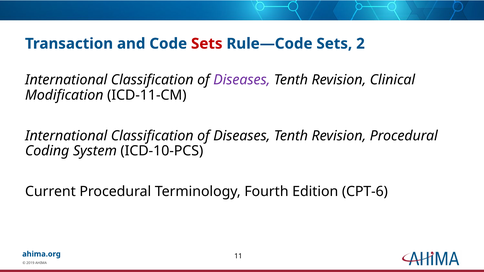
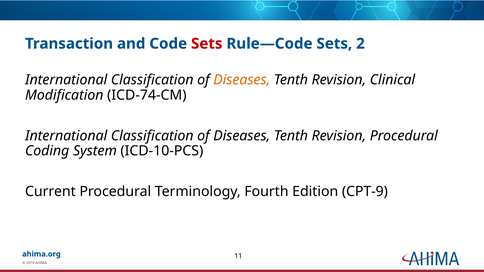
Diseases colour: purple -> orange (242, 80)
ICD-11-CM: ICD-11-CM -> ICD-74-CM (147, 95)
CPT-6: CPT-6 -> CPT-9 (365, 192)
